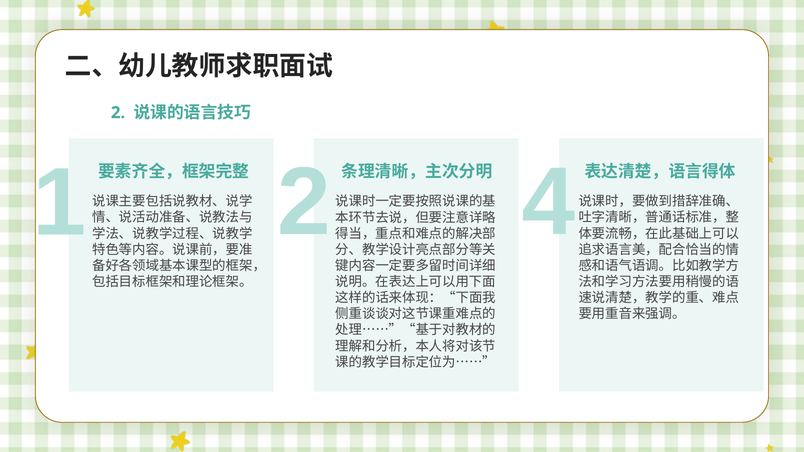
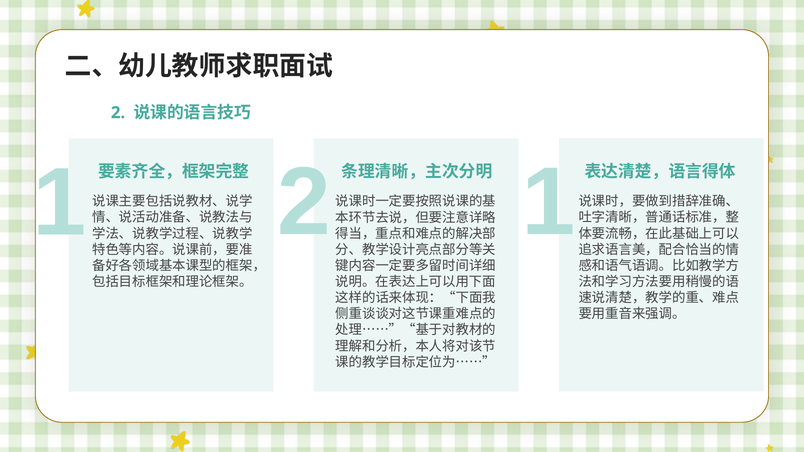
2 4: 4 -> 1 (548, 203)
